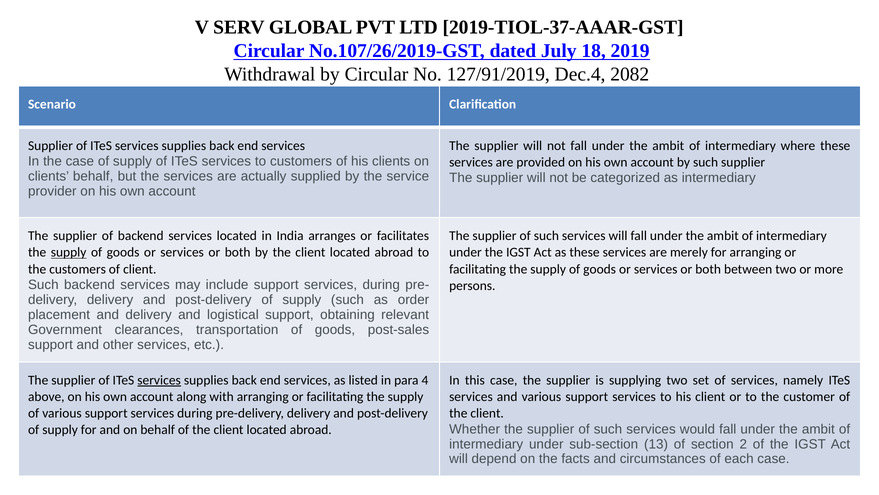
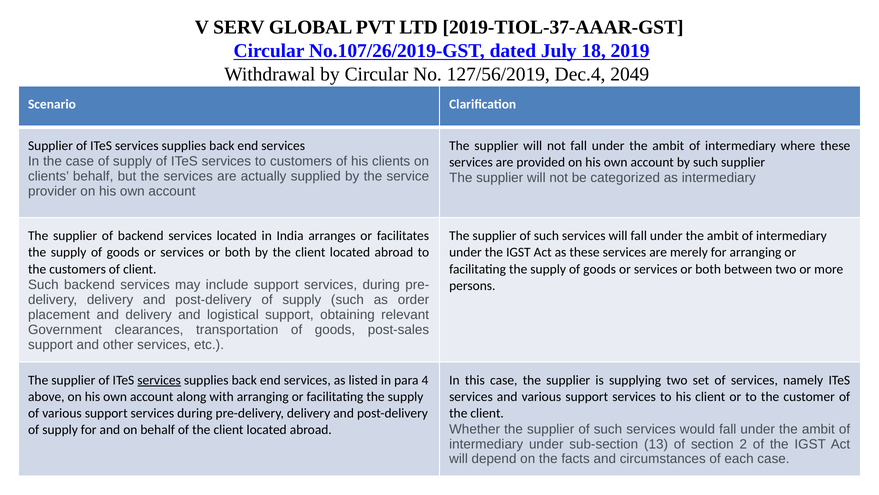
127/91/2019: 127/91/2019 -> 127/56/2019 (498, 74)
2082: 2082 -> 2049 (630, 74)
supply underline: present -> none (69, 252)
